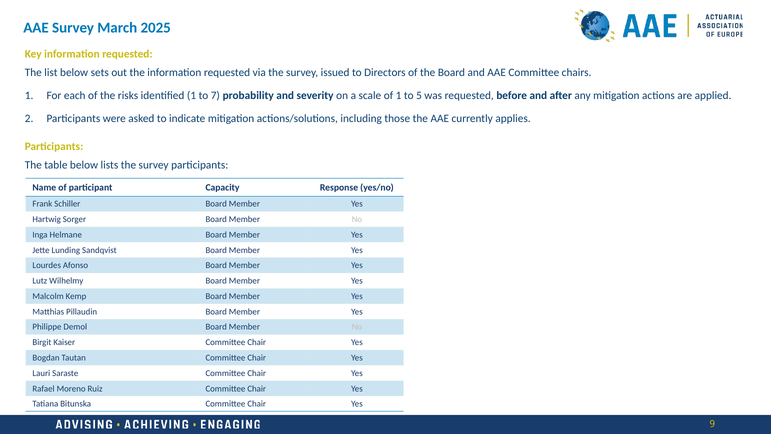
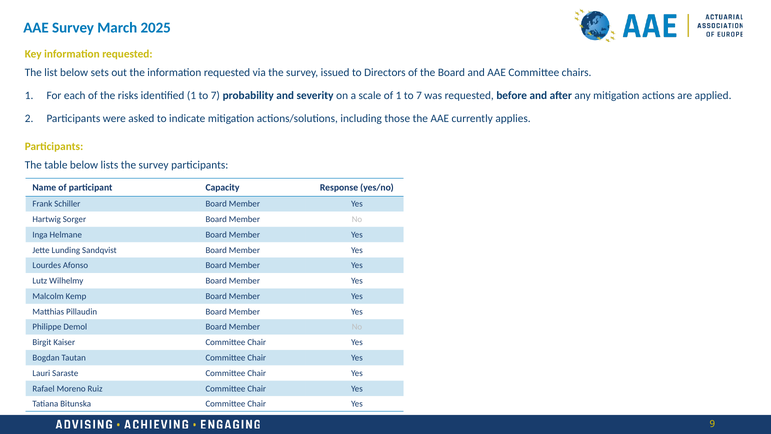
of 1 to 5: 5 -> 7 (419, 96)
